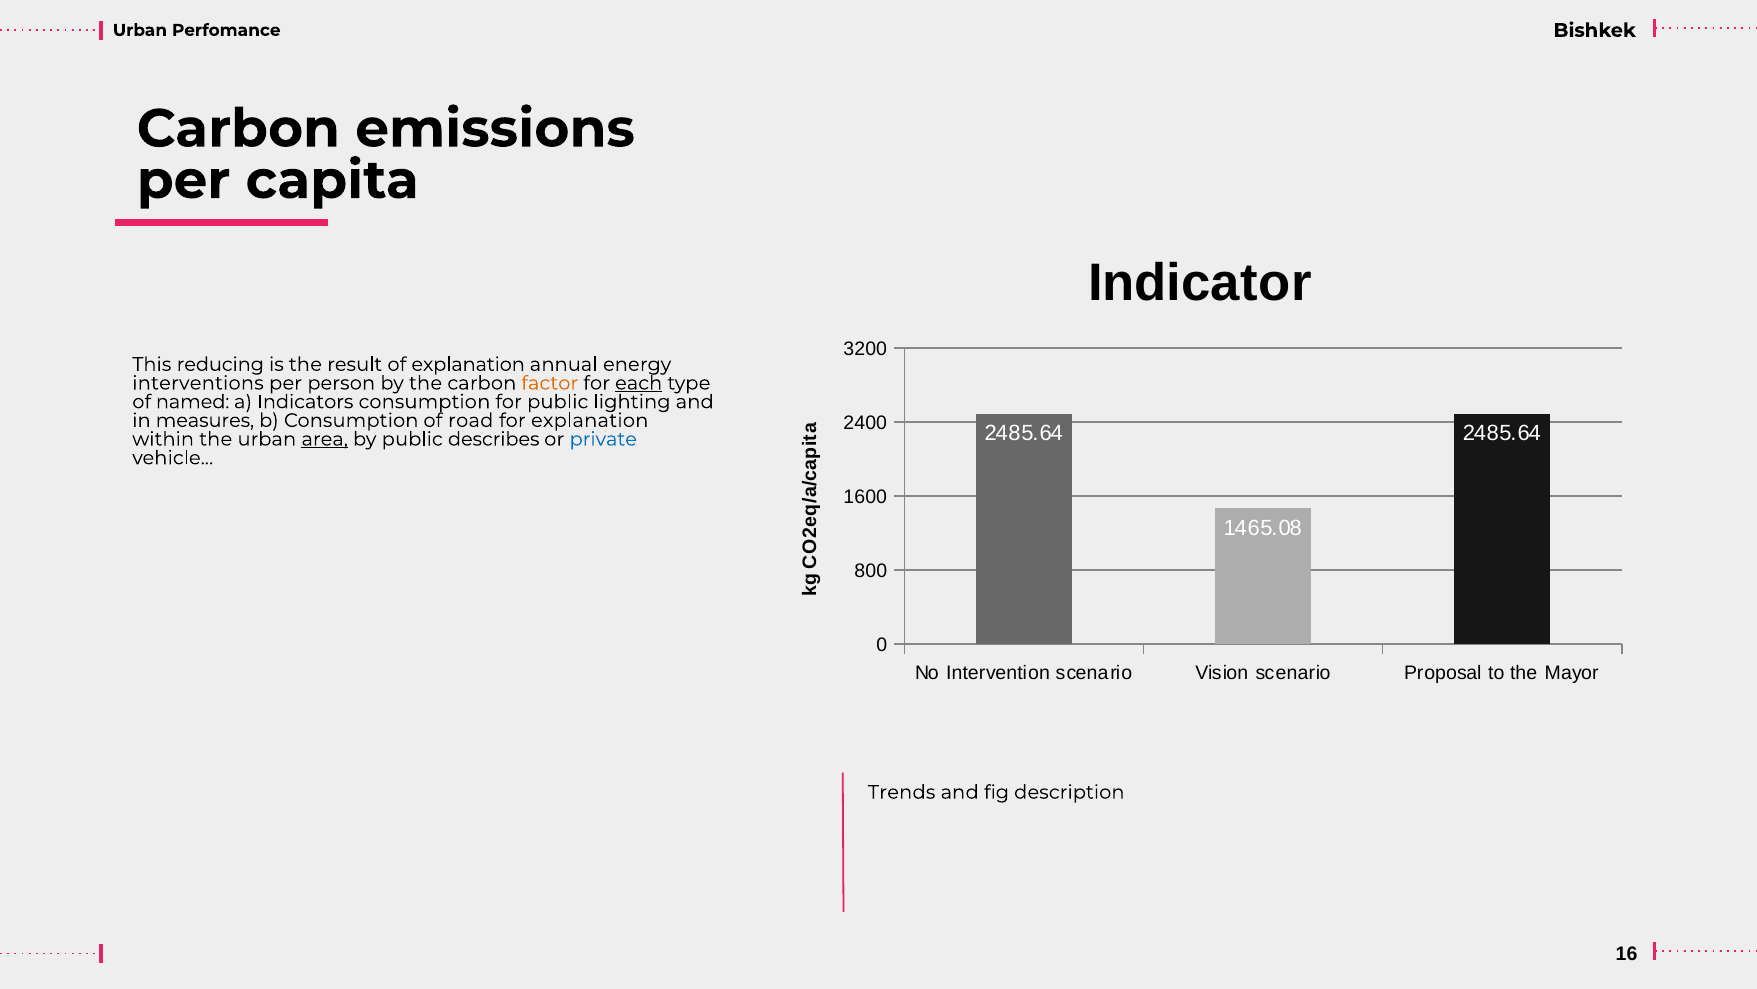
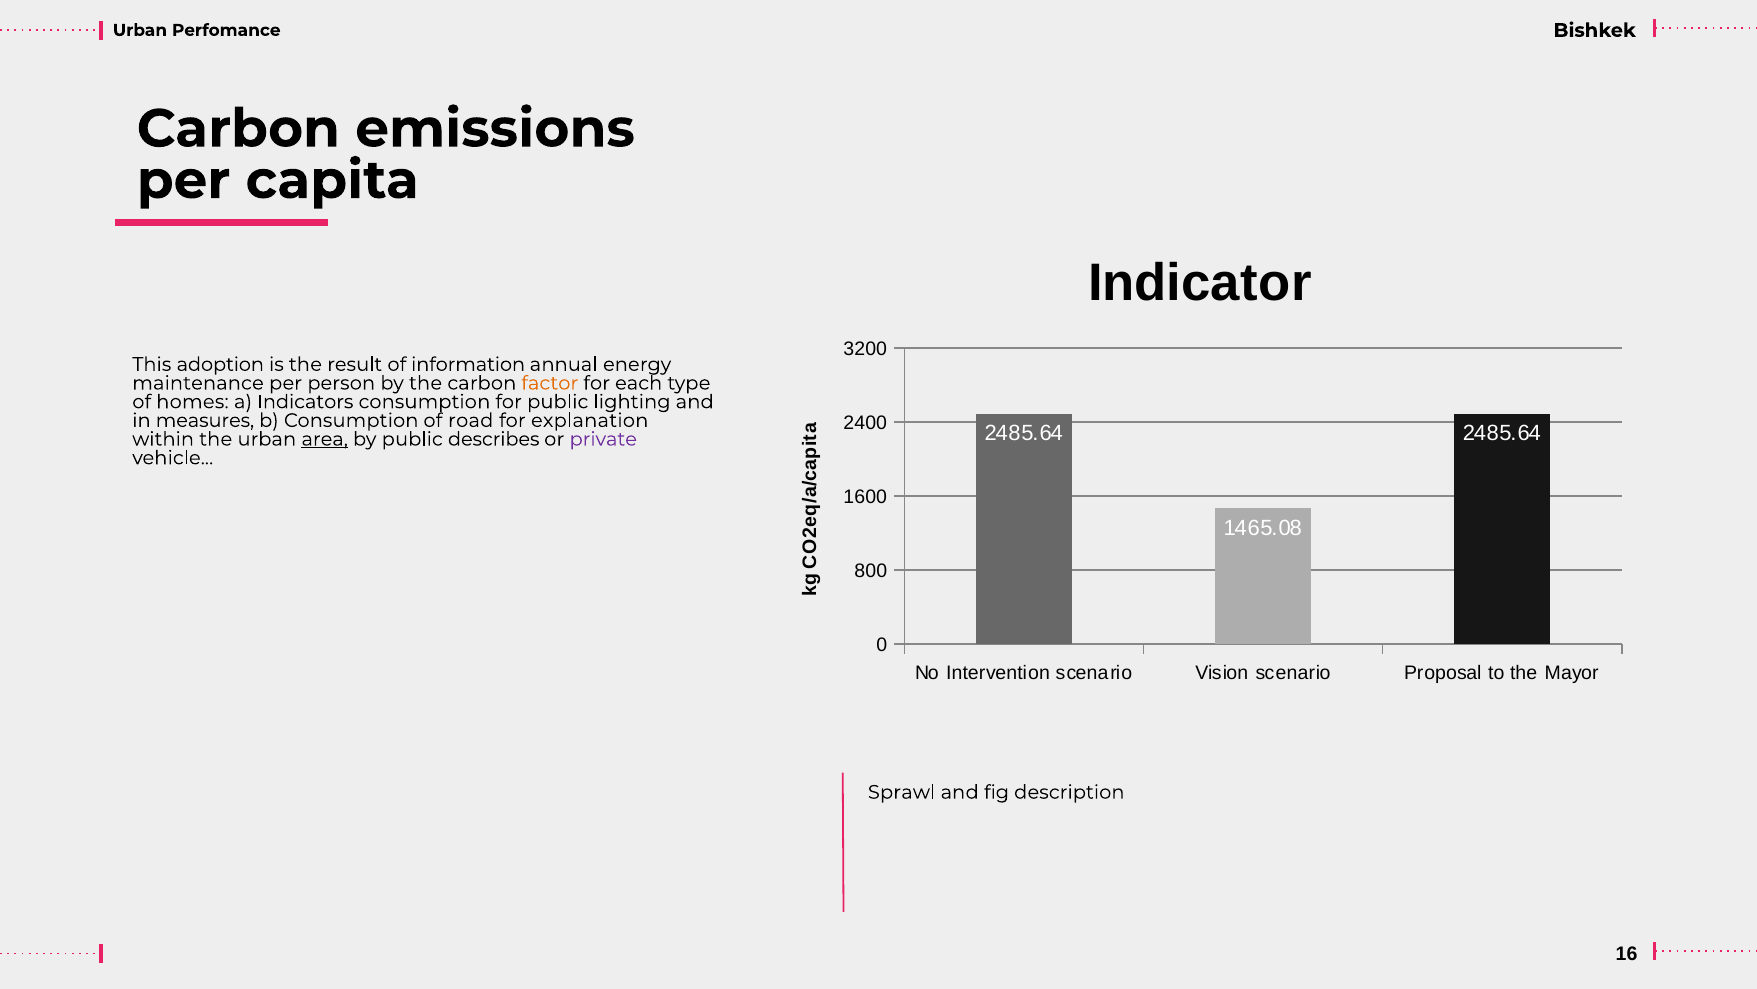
reducing: reducing -> adoption (220, 364)
of explanation: explanation -> information (468, 364)
interventions: interventions -> maintenance (198, 383)
each underline: present -> none (639, 383)
named: named -> homes (192, 402)
private colour: blue -> purple (603, 439)
Trends: Trends -> Sprawl (902, 792)
